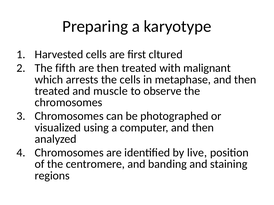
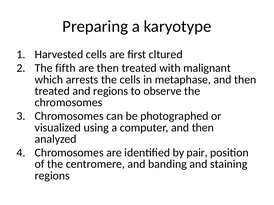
and muscle: muscle -> regions (111, 91)
live: live -> pair (197, 153)
